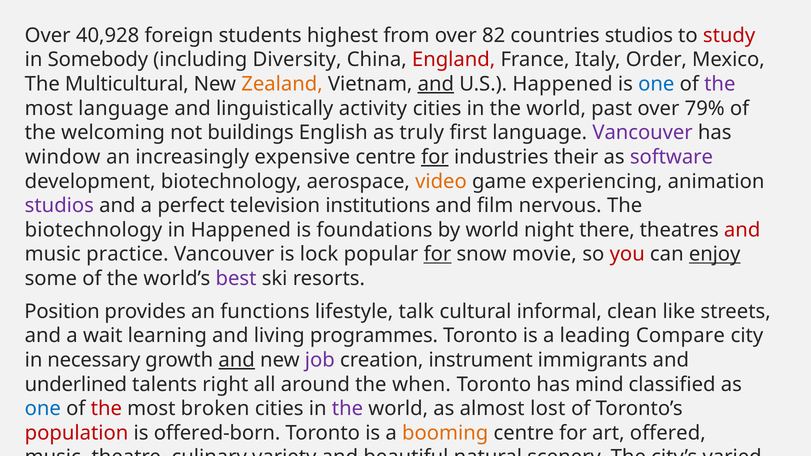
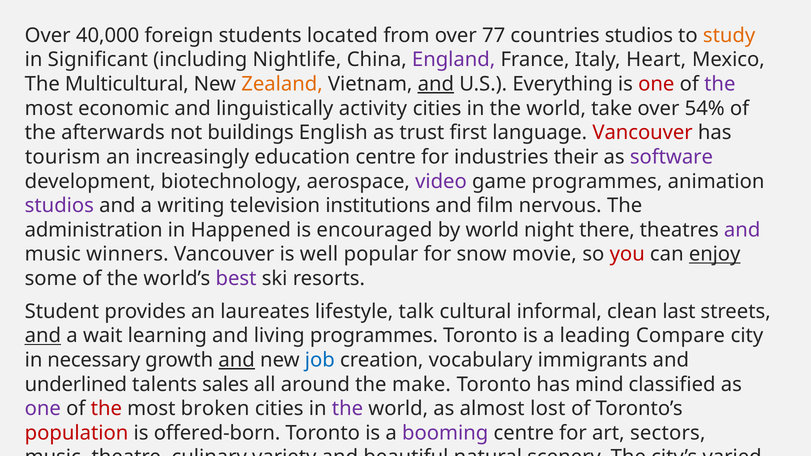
40,928: 40,928 -> 40,000 (108, 35)
highest: highest -> located (342, 35)
82: 82 -> 77 (494, 35)
study colour: red -> orange (729, 35)
Somebody: Somebody -> Significant (98, 60)
Diversity: Diversity -> Nightlife (297, 60)
England colour: red -> purple (454, 60)
Order: Order -> Heart (656, 60)
U.S Happened: Happened -> Everything (563, 84)
one colour: blue -> red (656, 84)
most language: language -> economic (124, 108)
past: past -> take (612, 108)
79%: 79% -> 54% (705, 108)
welcoming: welcoming -> afterwards (113, 133)
truly: truly -> trust (422, 133)
Vancouver colour: purple -> red (643, 133)
window: window -> tourism (63, 157)
expensive: expensive -> education (302, 157)
for underline: present -> none (435, 157)
video colour: orange -> purple (441, 181)
game experiencing: experiencing -> programmes (597, 181)
perfect: perfect -> writing (191, 206)
biotechnology: biotechnology -> administration (94, 230)
foundations: foundations -> encouraged (374, 230)
and colour: red -> purple (742, 230)
practice: practice -> winners (127, 254)
lock: lock -> well (319, 254)
for underline: present -> none (437, 254)
Position: Position -> Student (62, 312)
functions: functions -> laureates (265, 312)
like: like -> last (679, 312)
and underline: none -> present (43, 336)
job colour: purple -> blue (320, 360)
instrument: instrument -> vocabulary (481, 360)
right: right -> sales (225, 384)
when: when -> make (421, 384)
one colour: blue -> purple (43, 409)
booming colour: orange -> purple (445, 433)
offered: offered -> sectors (668, 433)
